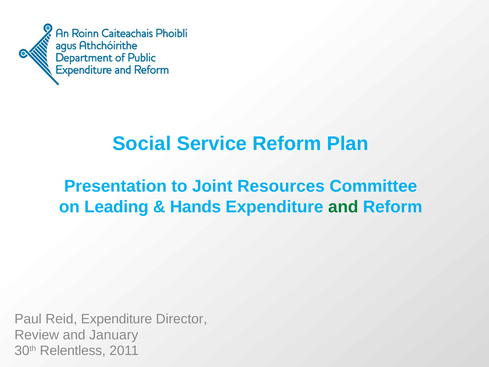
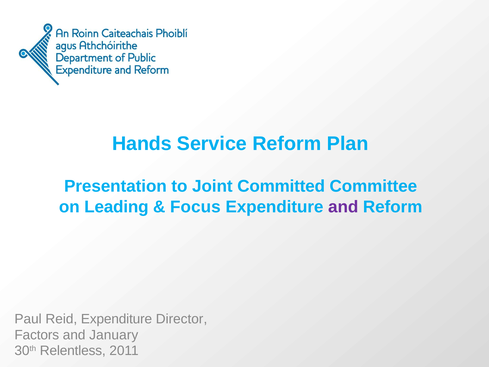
Social: Social -> Hands (142, 144)
Resources: Resources -> Committed (281, 186)
Hands: Hands -> Focus (195, 207)
and colour: green -> purple (343, 207)
Review: Review -> Factors (37, 335)
